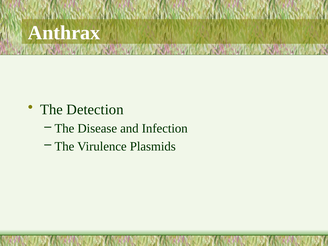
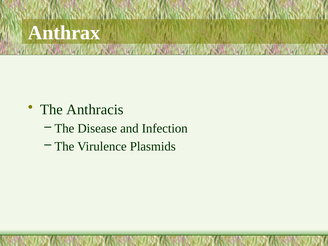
Detection: Detection -> Anthracis (95, 110)
